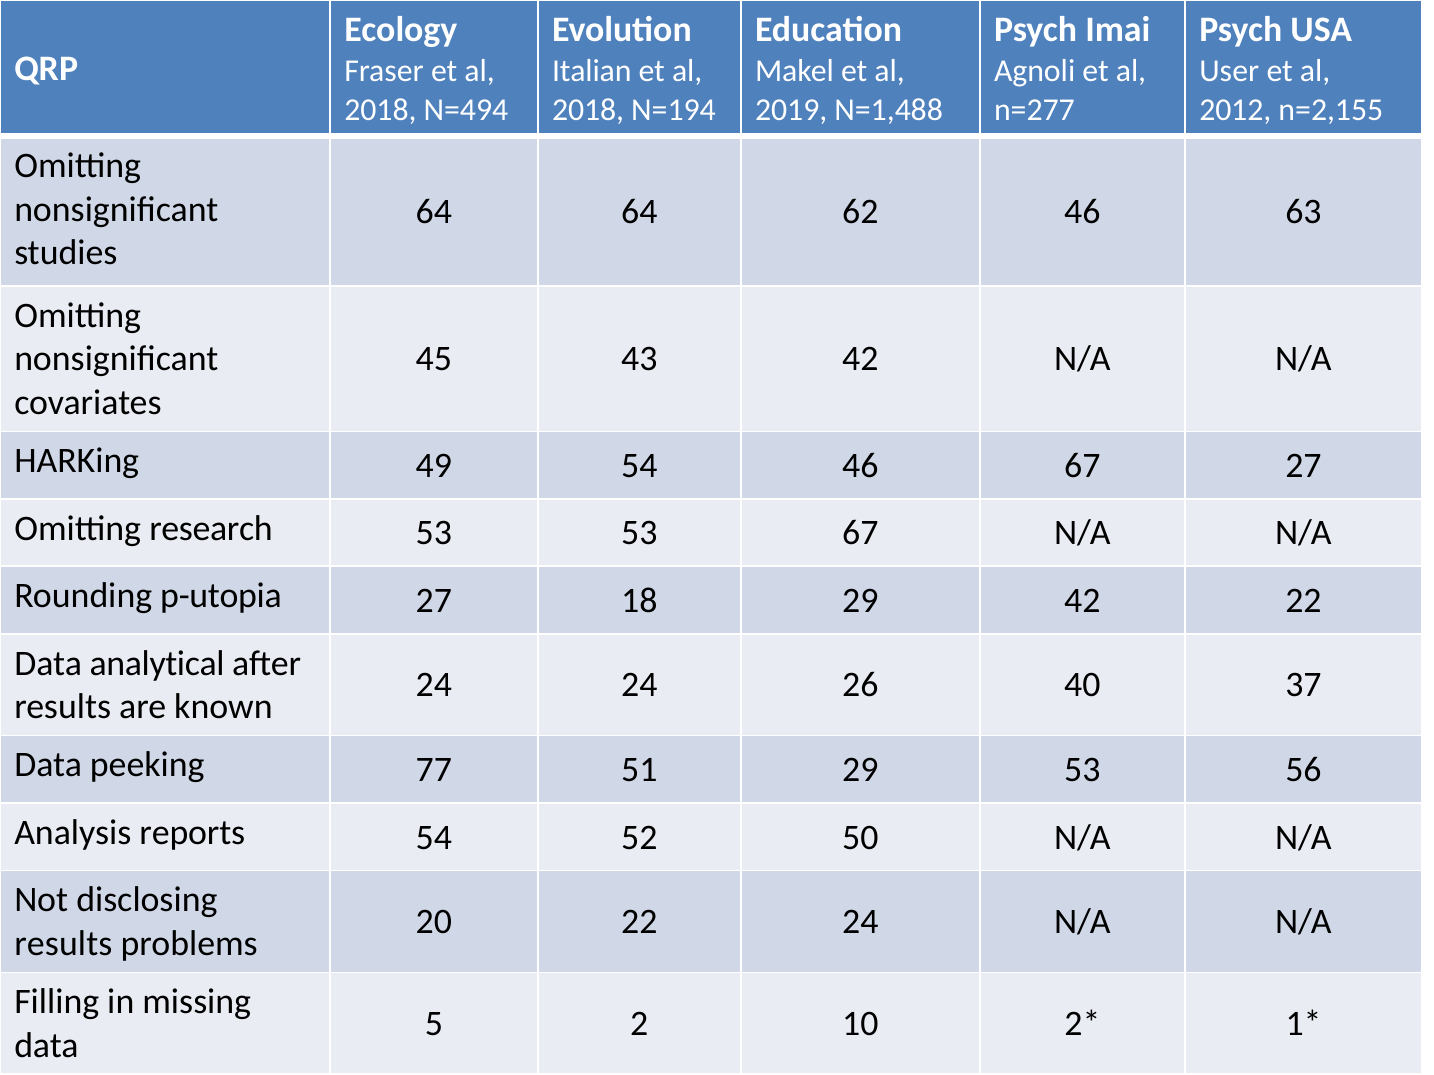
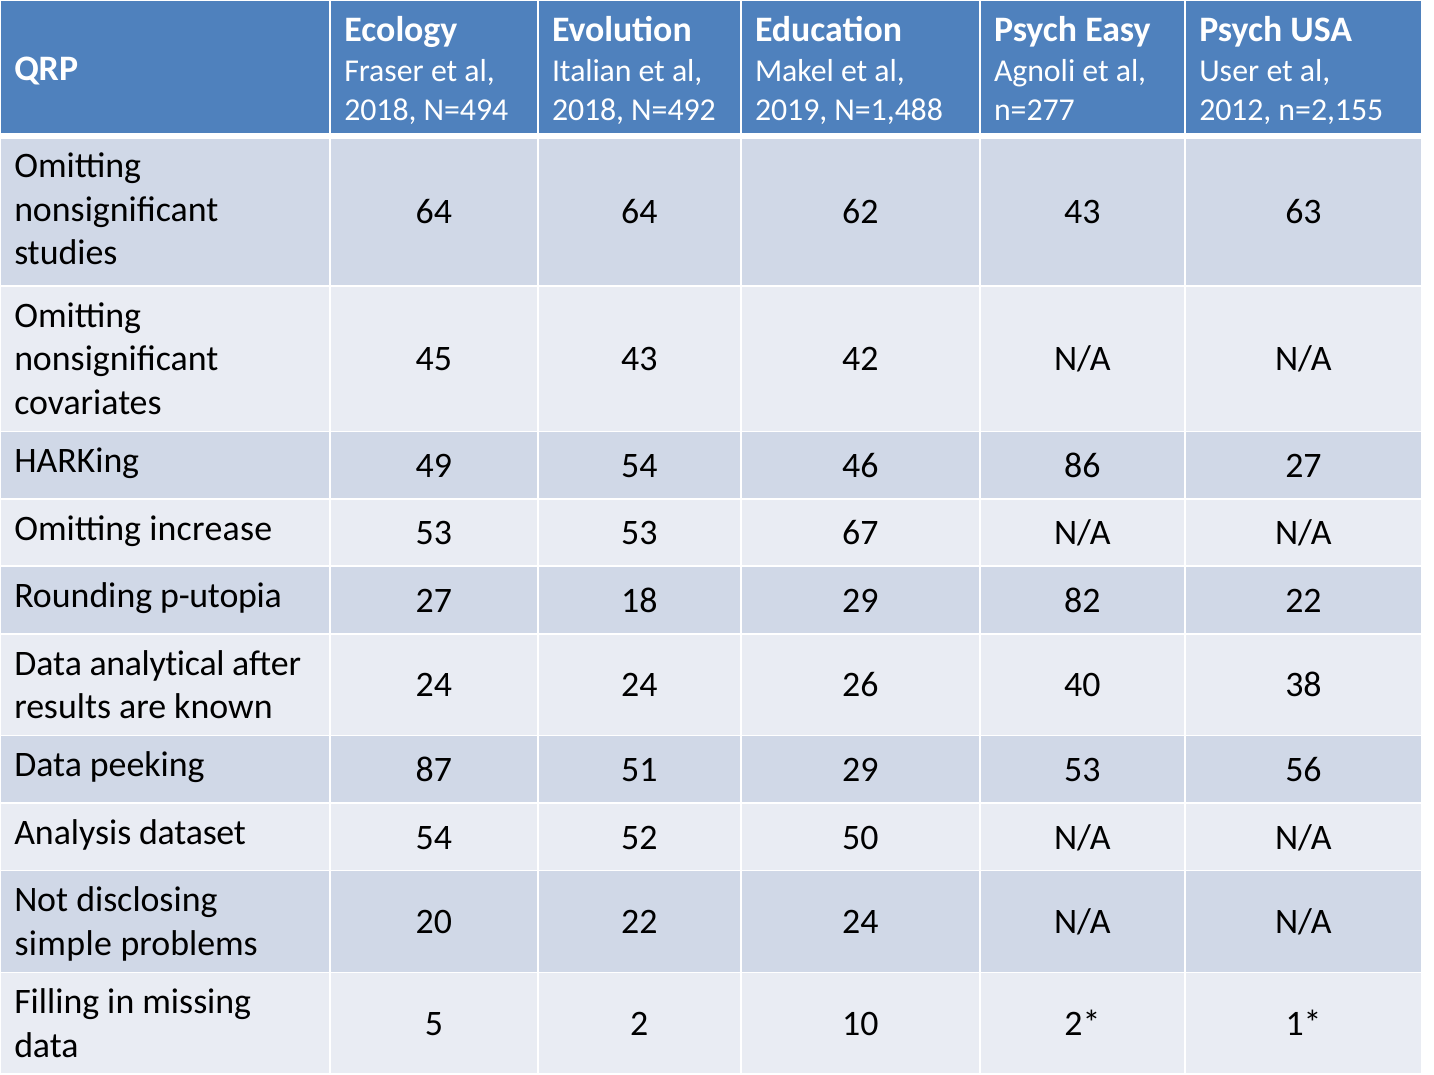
Imai: Imai -> Easy (1118, 29)
N=194: N=194 -> N=492 (674, 110)
62 46: 46 -> 43 (1082, 211)
46 67: 67 -> 86 (1082, 466)
research: research -> increase (211, 529)
29 42: 42 -> 82 (1082, 601)
37: 37 -> 38 (1303, 685)
77: 77 -> 87 (434, 770)
reports: reports -> dataset (192, 833)
results: results -> simple (63, 944)
